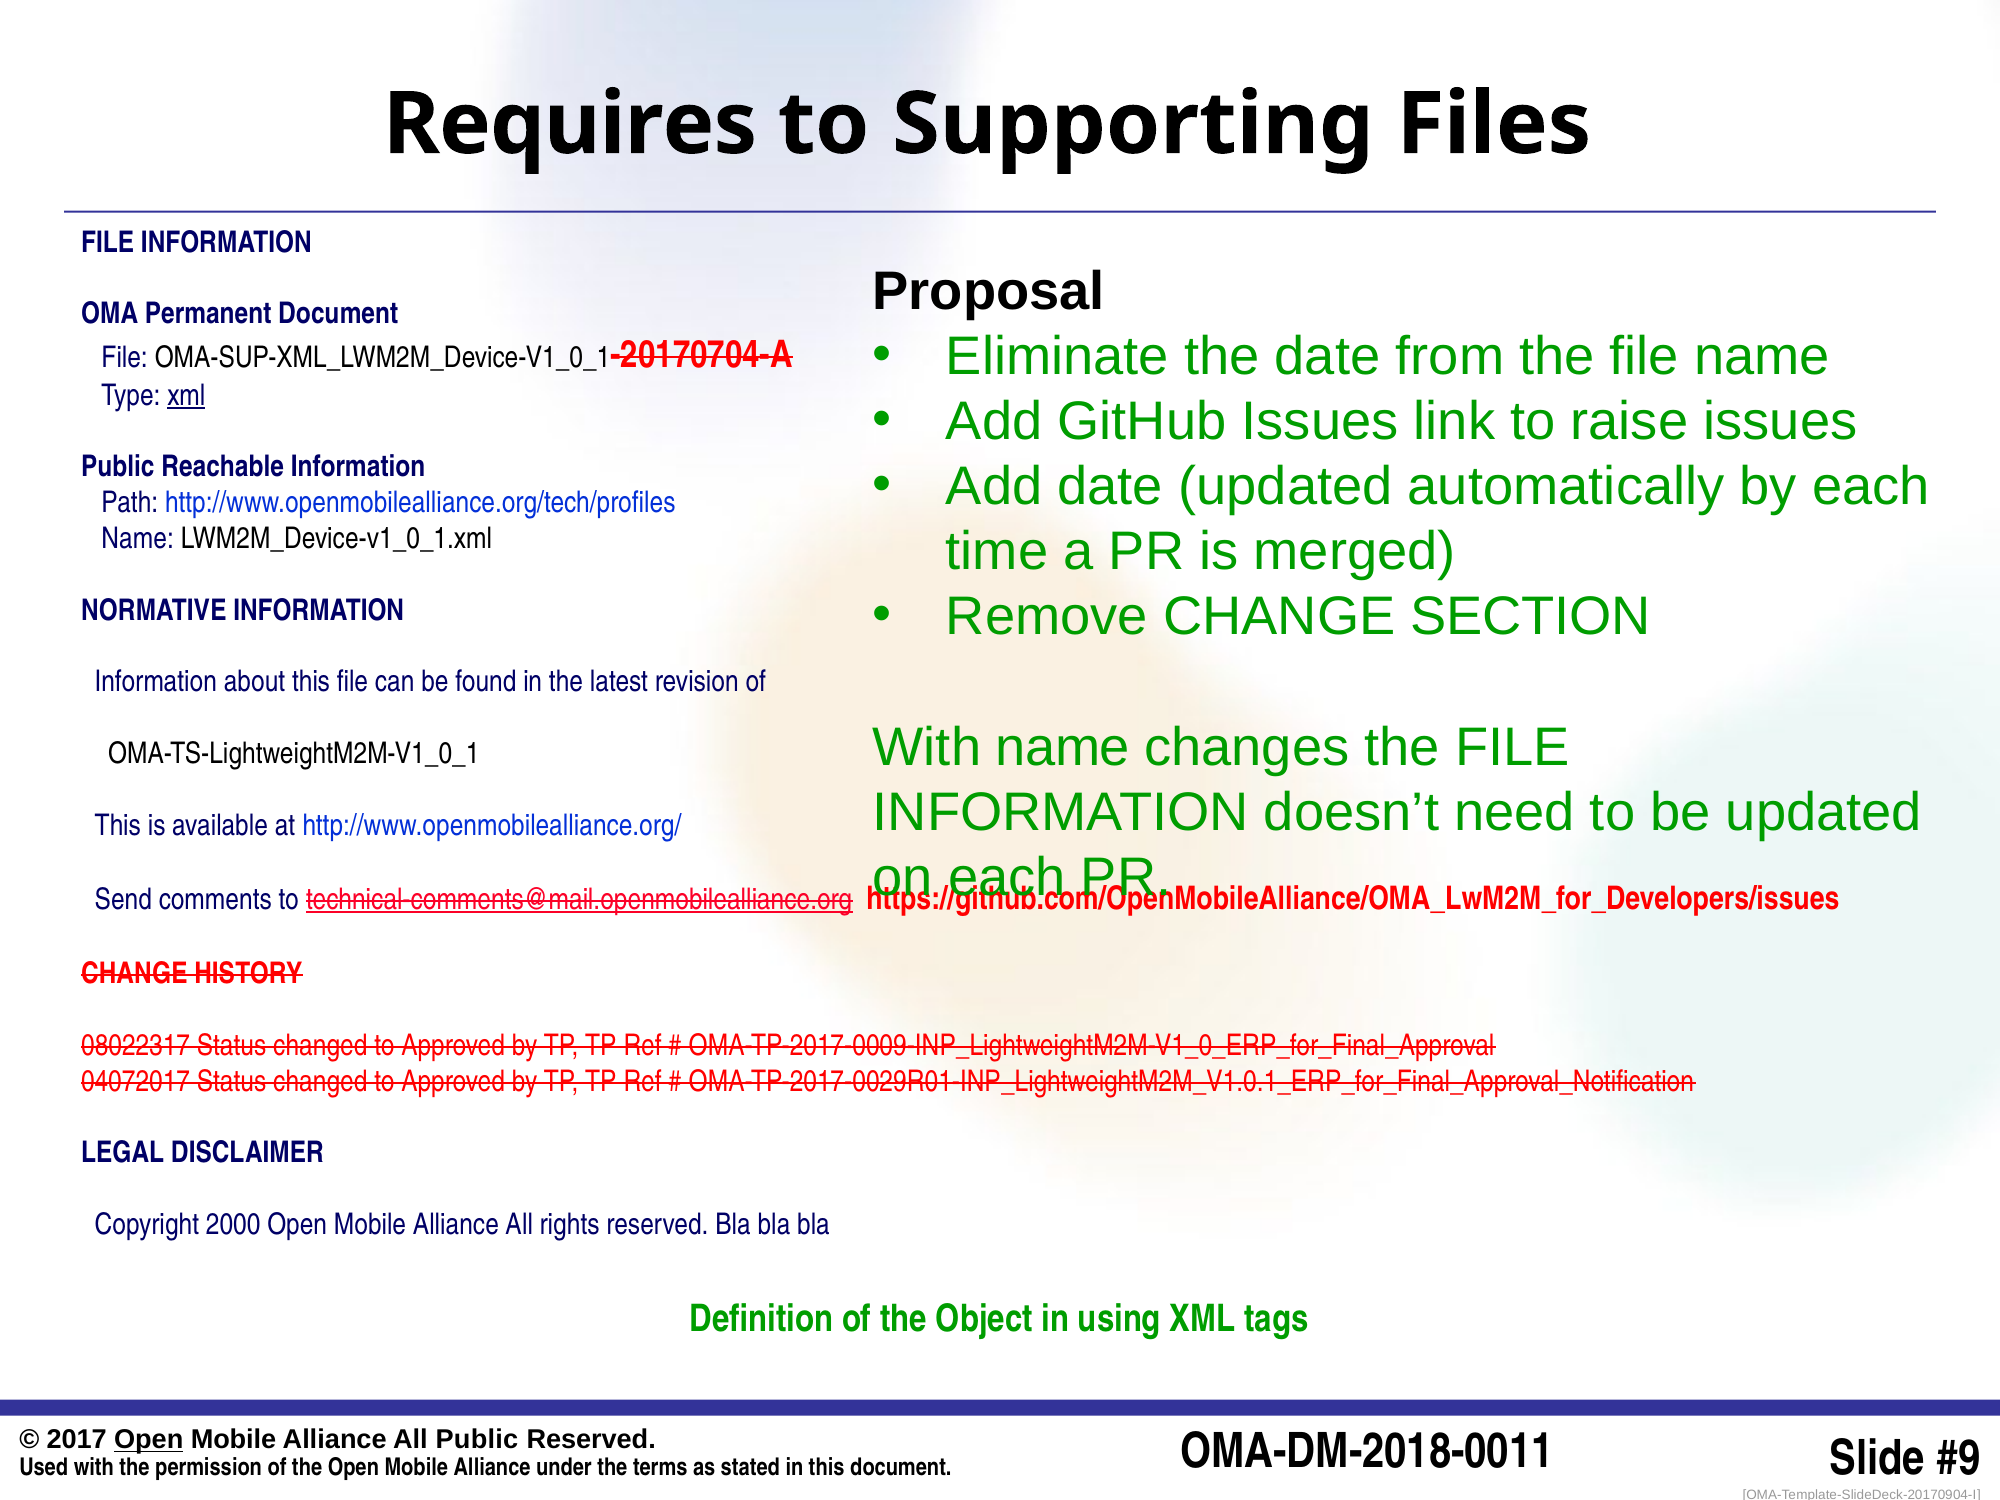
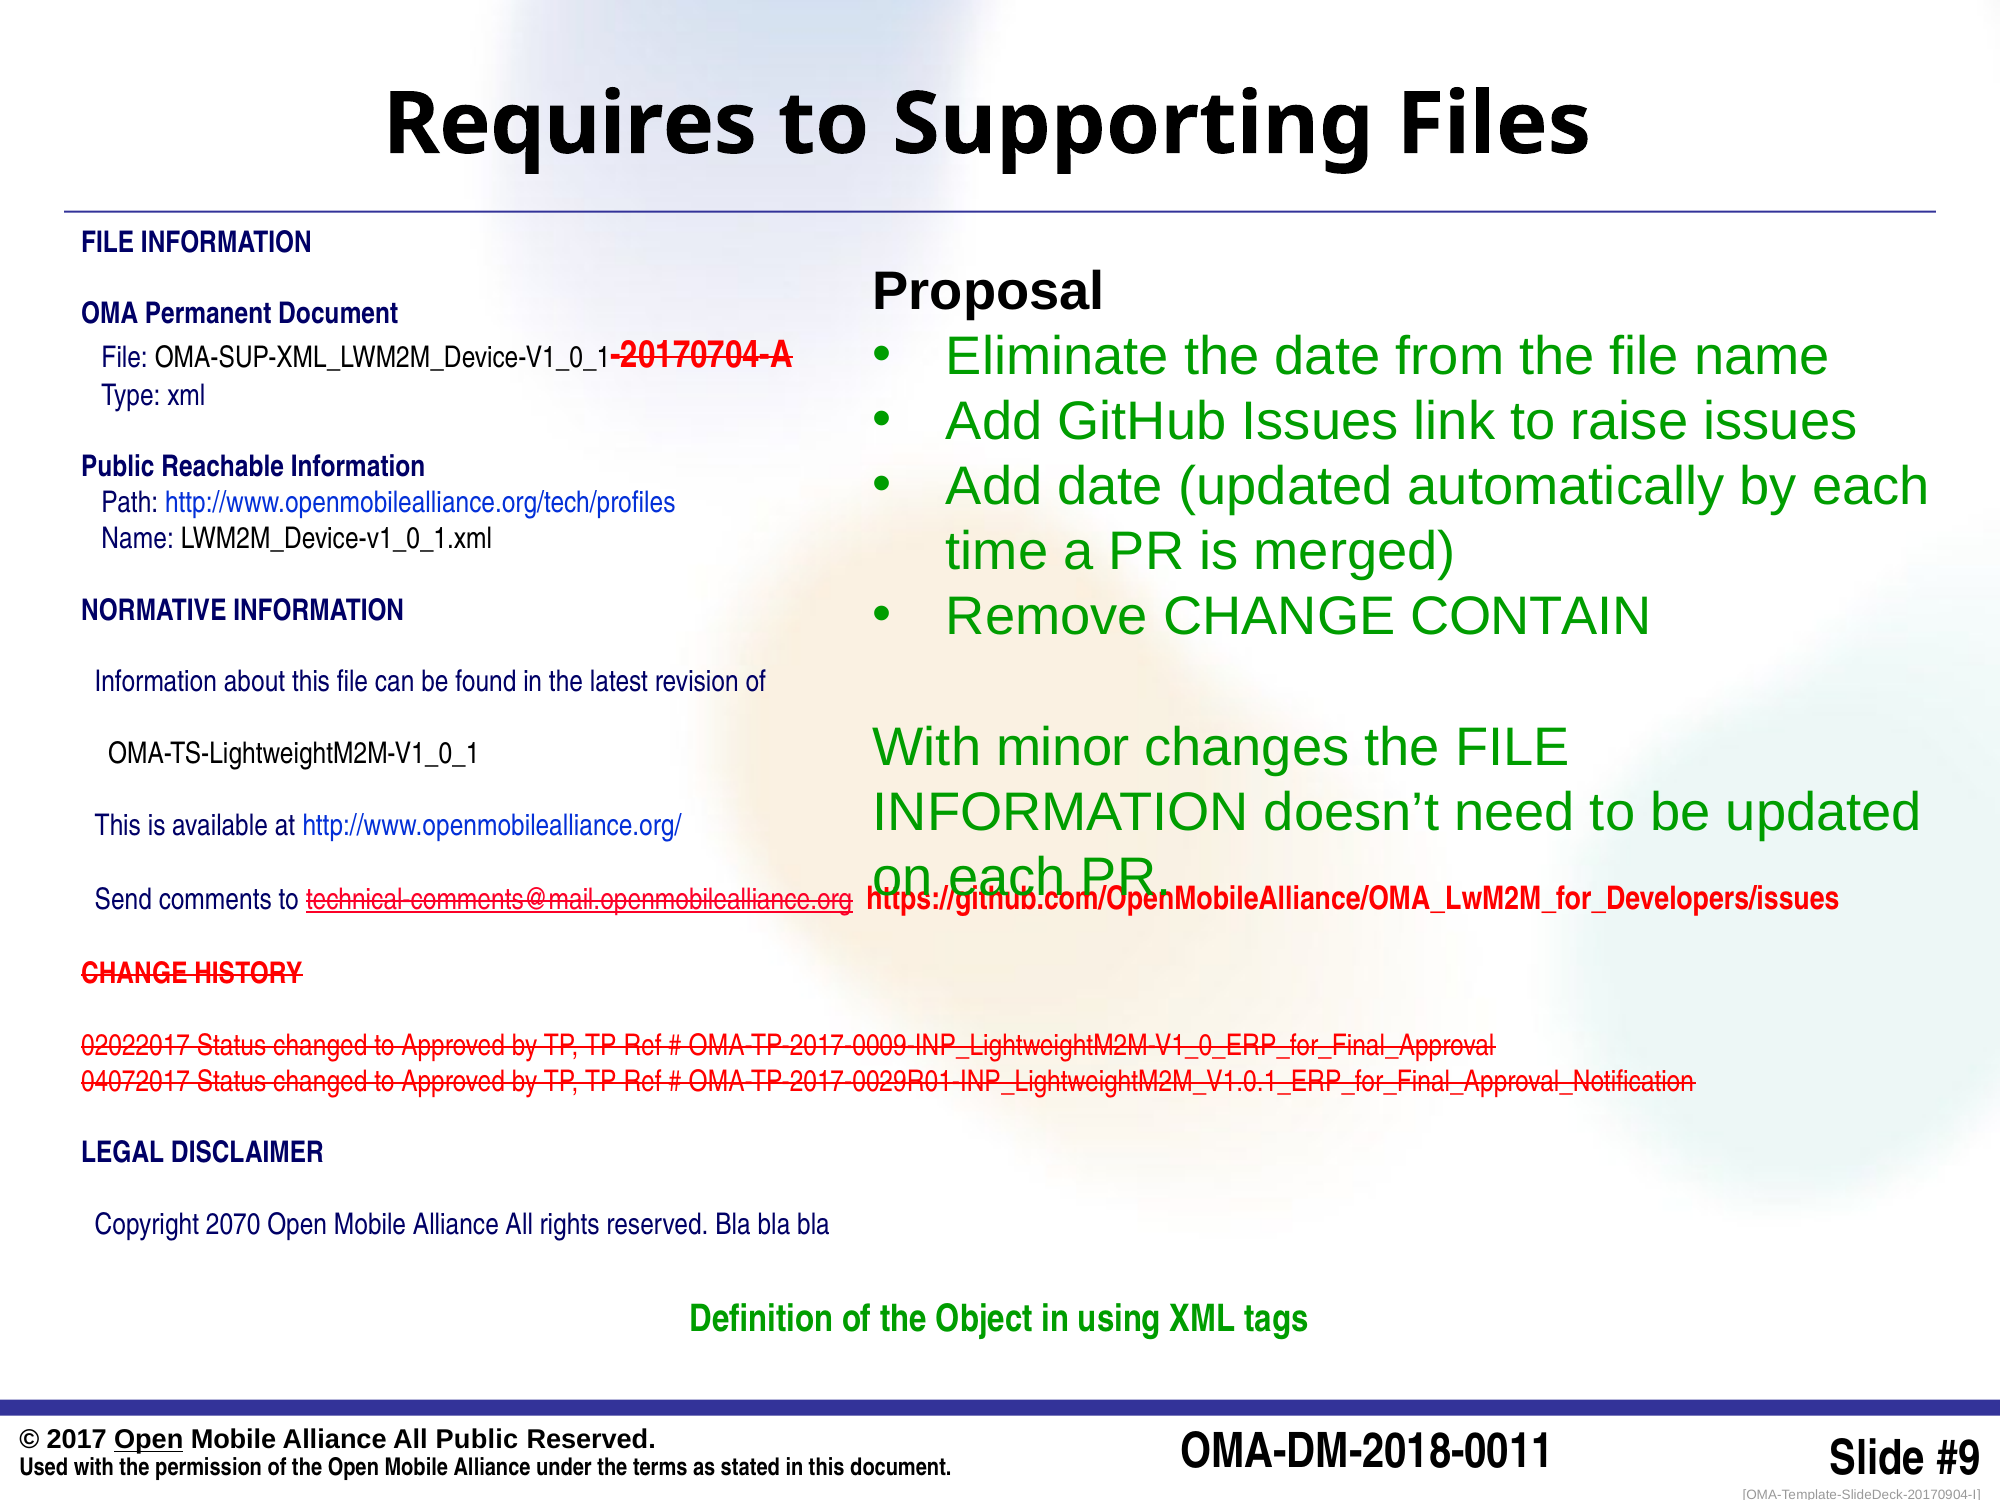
xml underline: present -> none (186, 395)
SECTION: SECTION -> CONTAIN (1531, 617)
With name: name -> minor (1063, 747)
08022317: 08022317 -> 02022017 (136, 1046)
2000: 2000 -> 2070 (233, 1225)
